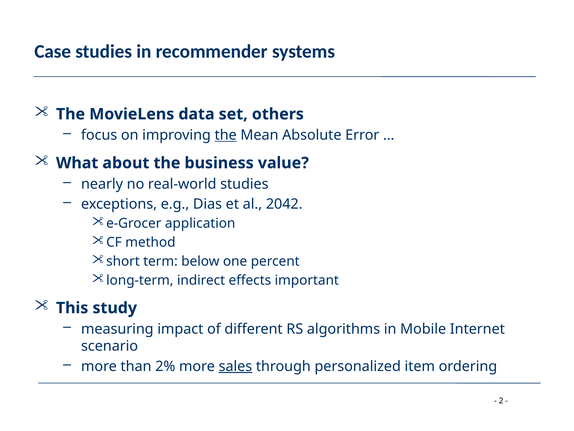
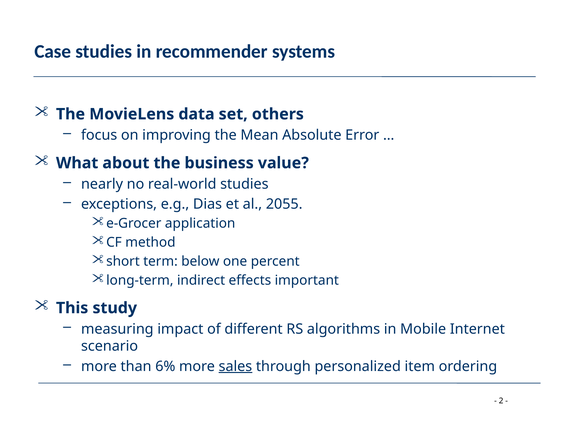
the underline: present -> none (226, 135)
2042: 2042 -> 2055 (284, 204)
2%: 2% -> 6% (165, 366)
